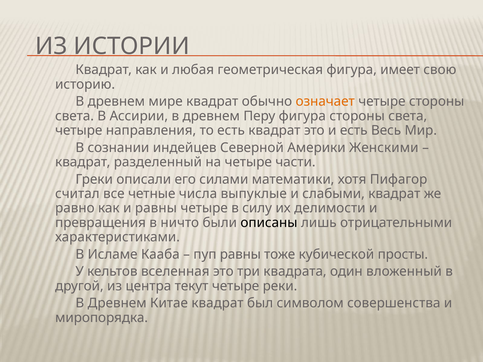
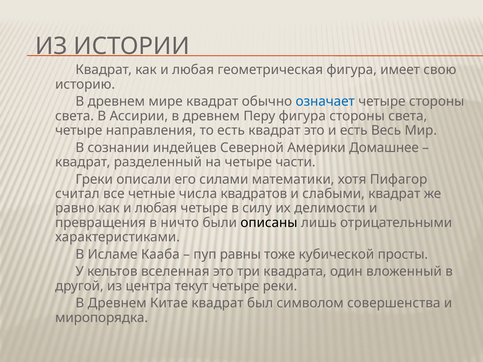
означает colour: orange -> blue (325, 102)
Женскими: Женскими -> Домашнее (384, 148)
выпуклые: выпуклые -> квадратов (254, 194)
равно как и равны: равны -> любая (156, 208)
